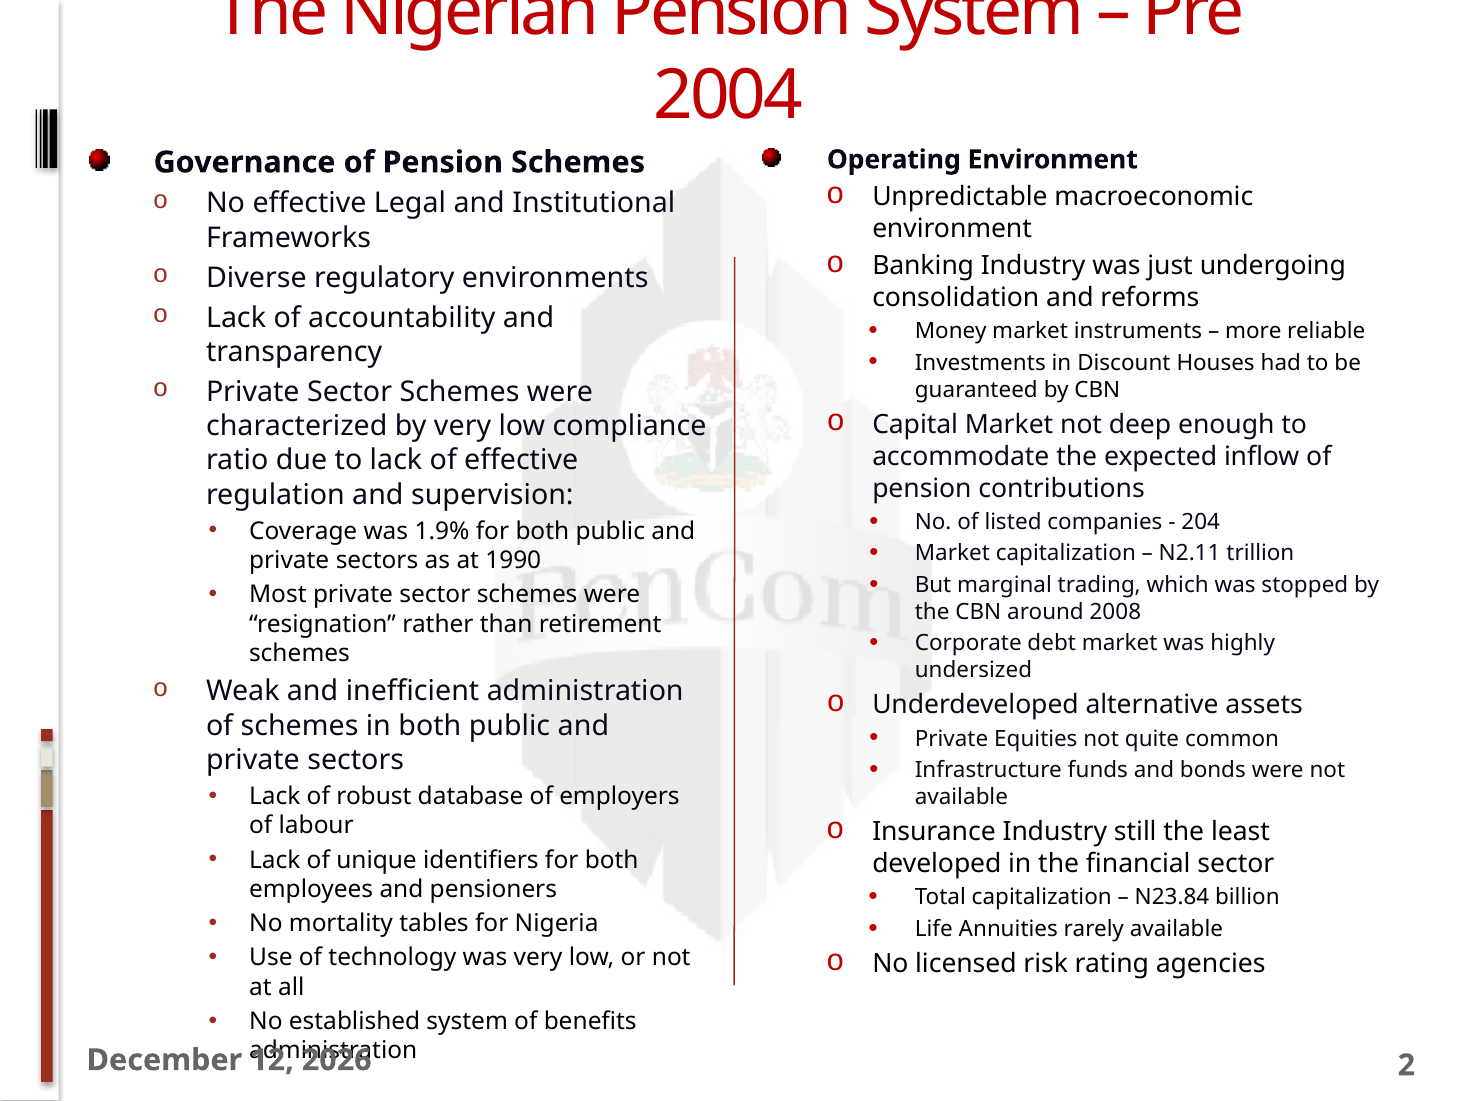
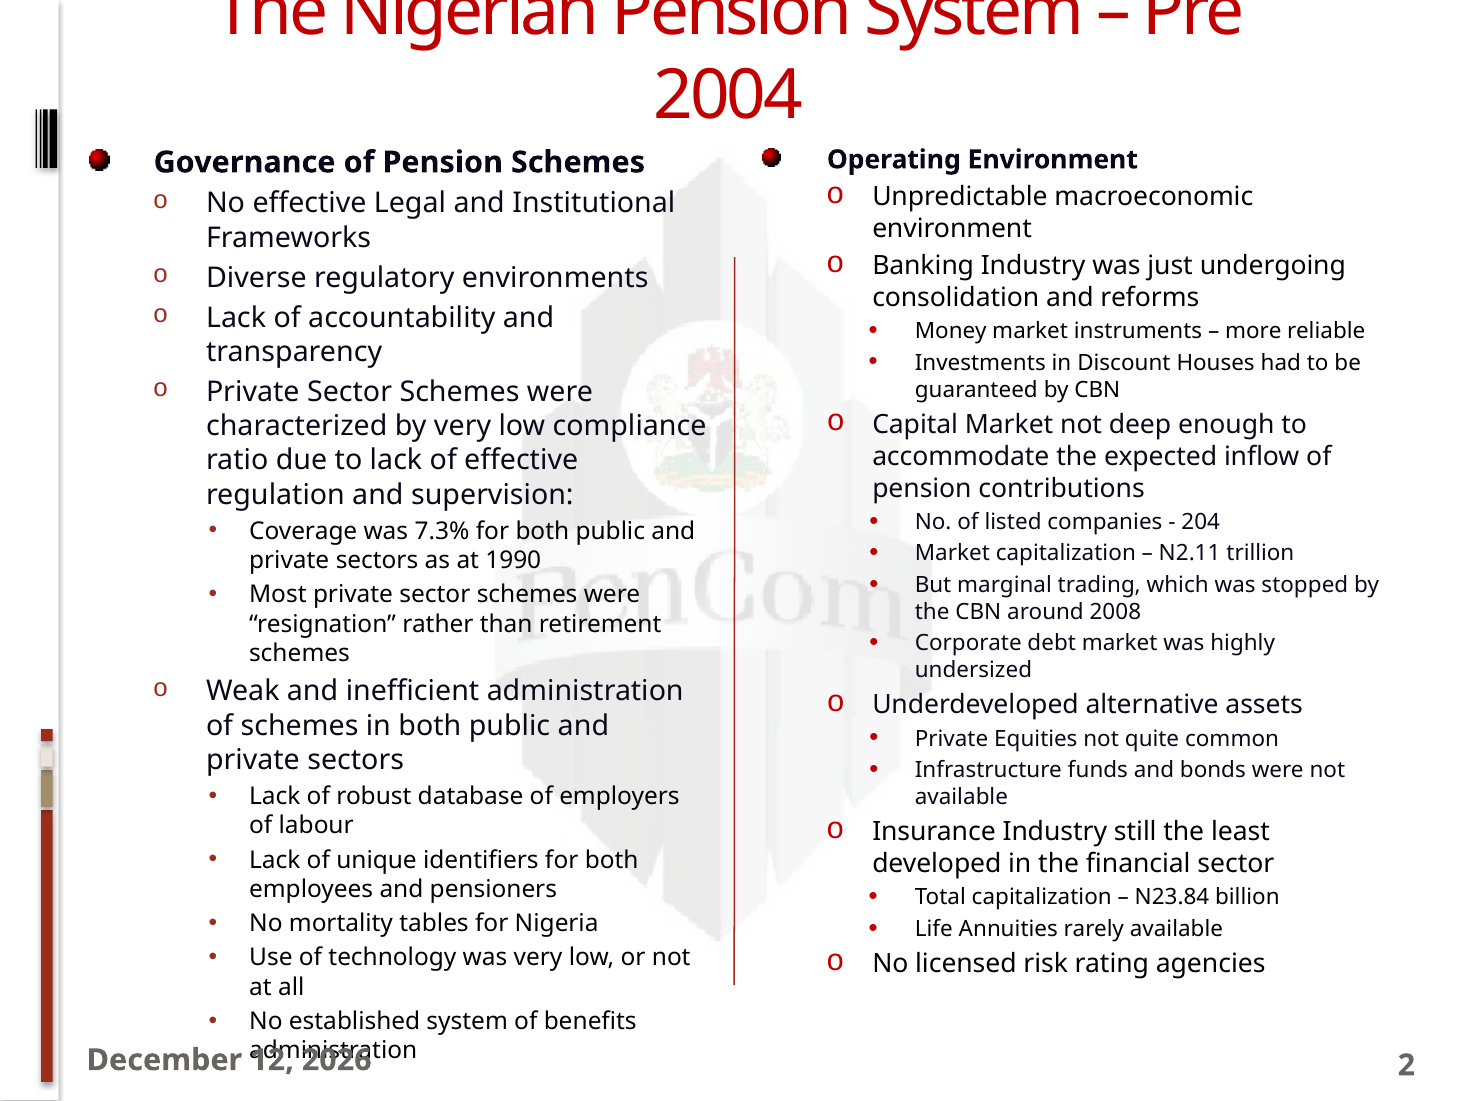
1.9%: 1.9% -> 7.3% (442, 532)
